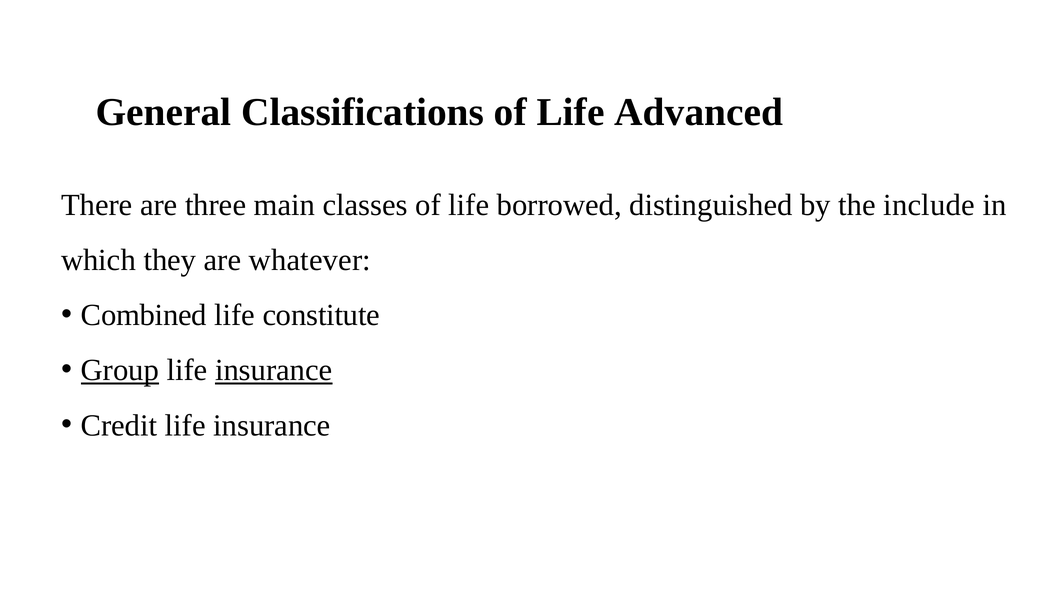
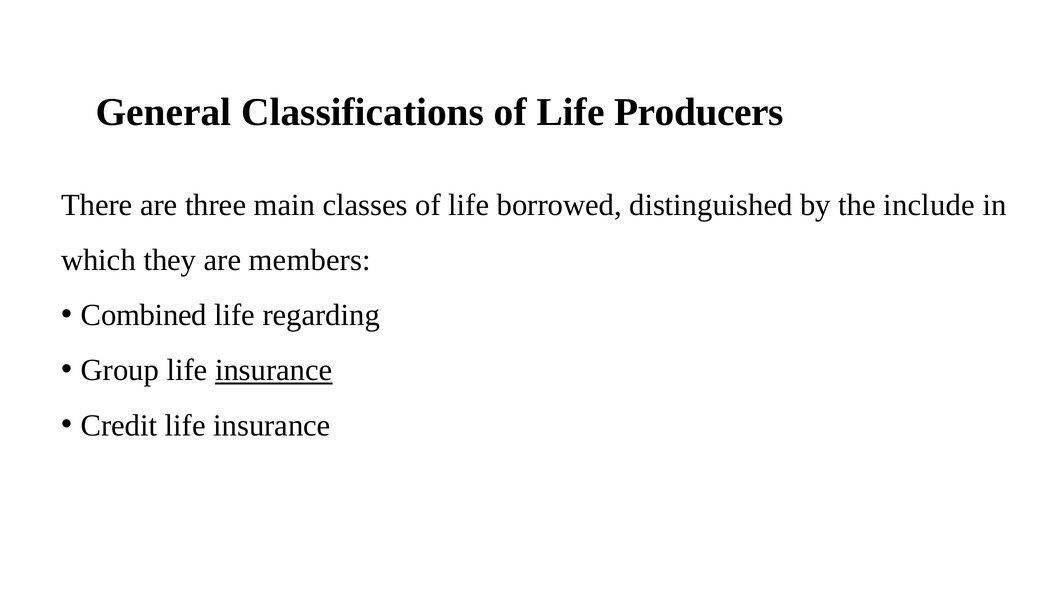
Advanced: Advanced -> Producers (699, 112)
whatever: whatever -> members (310, 260)
constitute: constitute -> regarding (321, 315)
Group underline: present -> none (120, 370)
